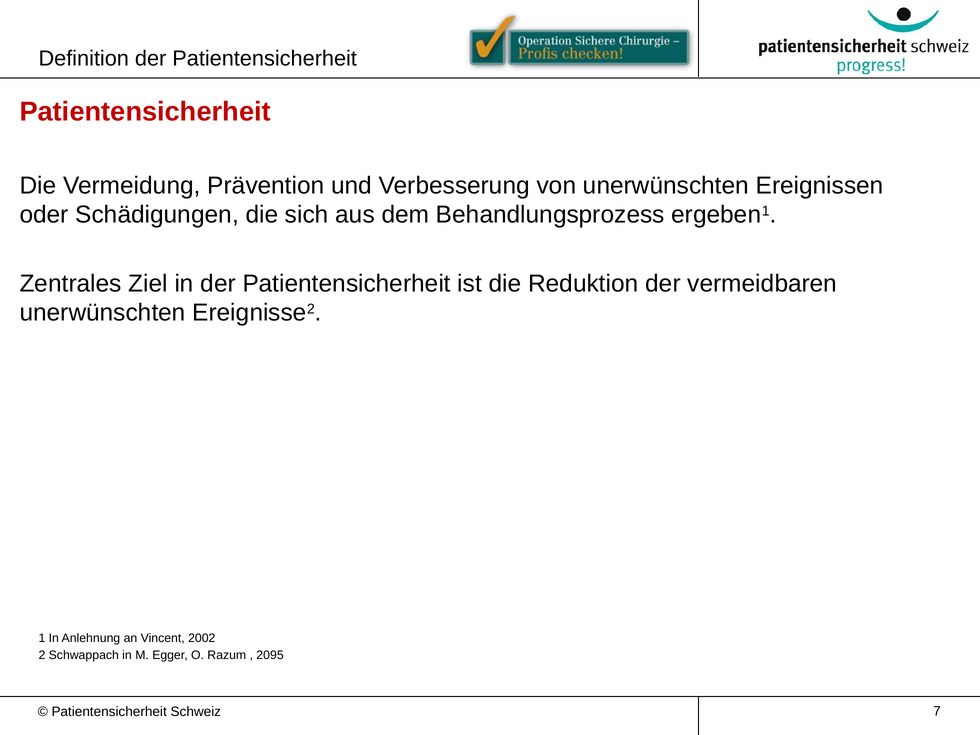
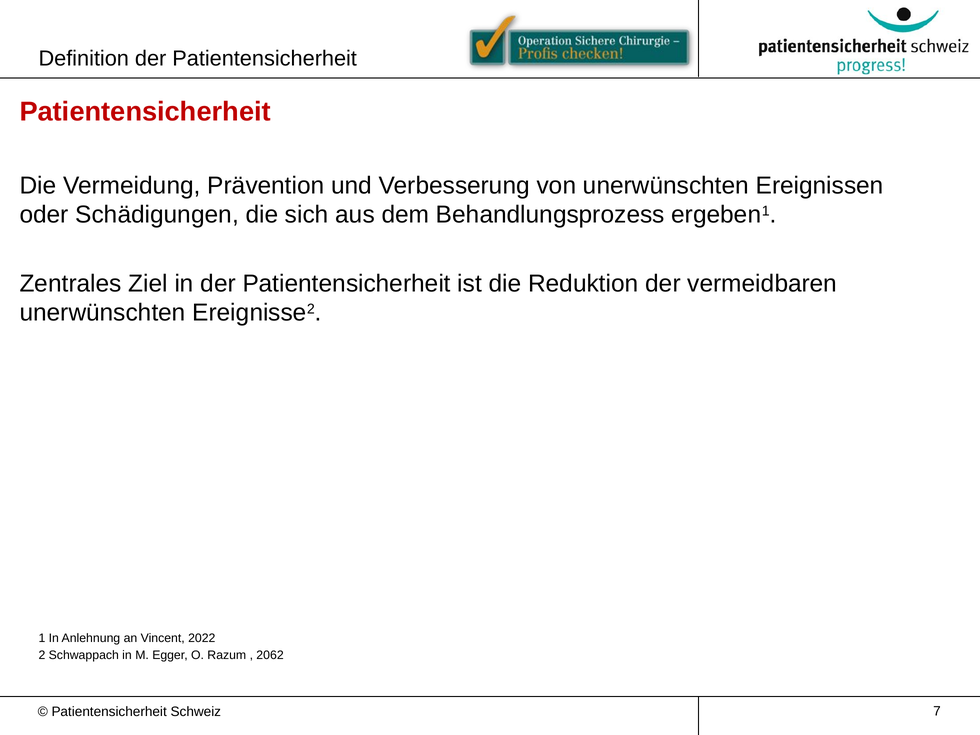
2002: 2002 -> 2022 (202, 638)
2095: 2095 -> 2062 (270, 655)
